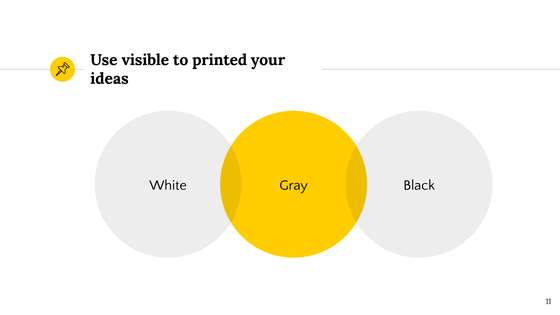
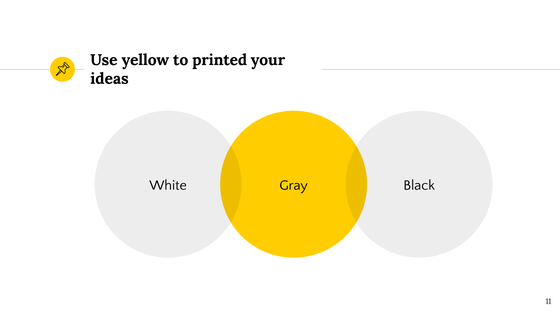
visible: visible -> yellow (145, 60)
